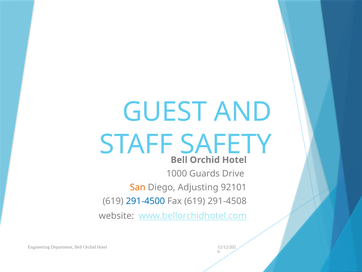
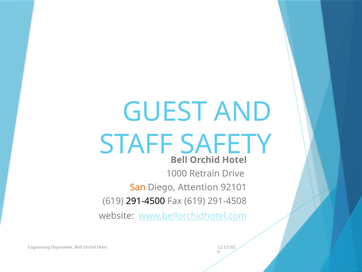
Guards: Guards -> Retrain (205, 173)
Adjusting: Adjusting -> Attention (198, 187)
291-4500 colour: blue -> black (145, 201)
